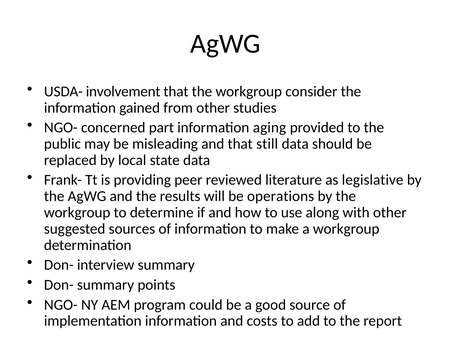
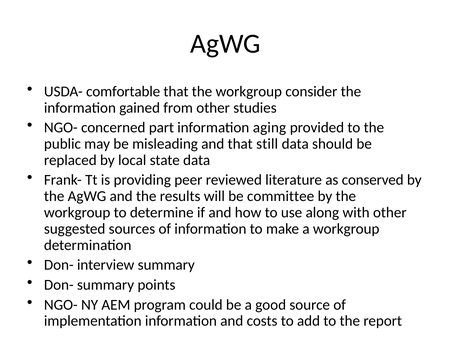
involvement: involvement -> comfortable (123, 91)
legislative: legislative -> conserved (373, 180)
operations: operations -> committee (281, 196)
